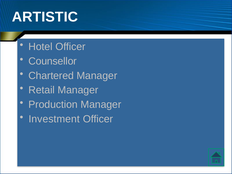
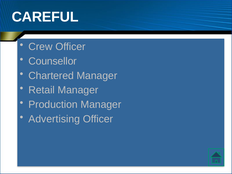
ARTISTIC: ARTISTIC -> CAREFUL (45, 17)
Hotel: Hotel -> Crew (40, 47)
Investment: Investment -> Advertising (54, 119)
